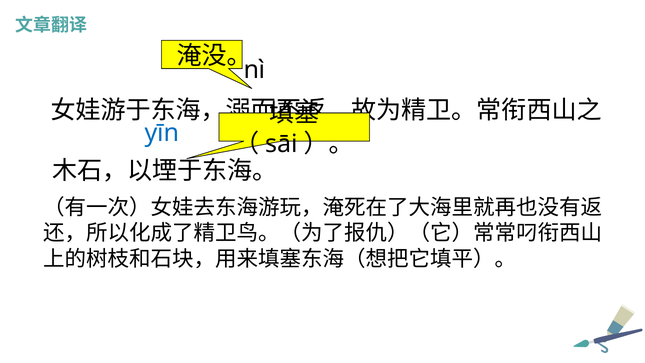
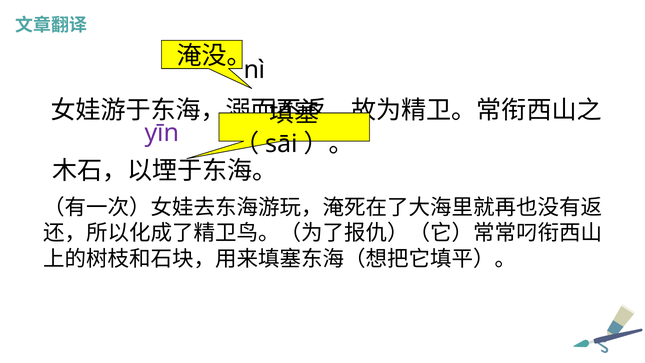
yīn colour: blue -> purple (162, 133)
